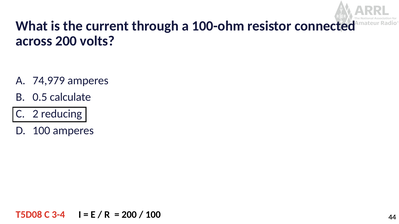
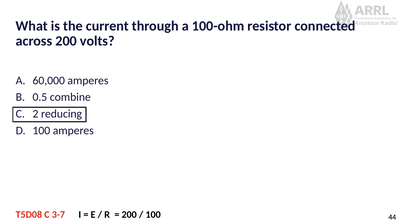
74,979: 74,979 -> 60,000 (49, 81)
calculate: calculate -> combine (70, 97)
3-4: 3-4 -> 3-7 (58, 215)
